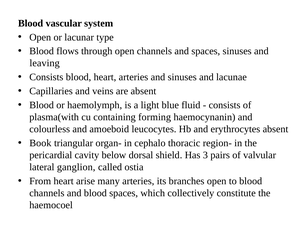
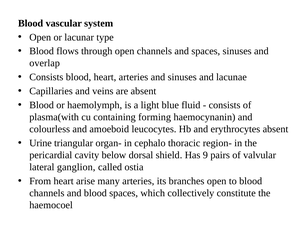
leaving: leaving -> overlap (45, 63)
Book: Book -> Urine (41, 144)
3: 3 -> 9 (205, 156)
